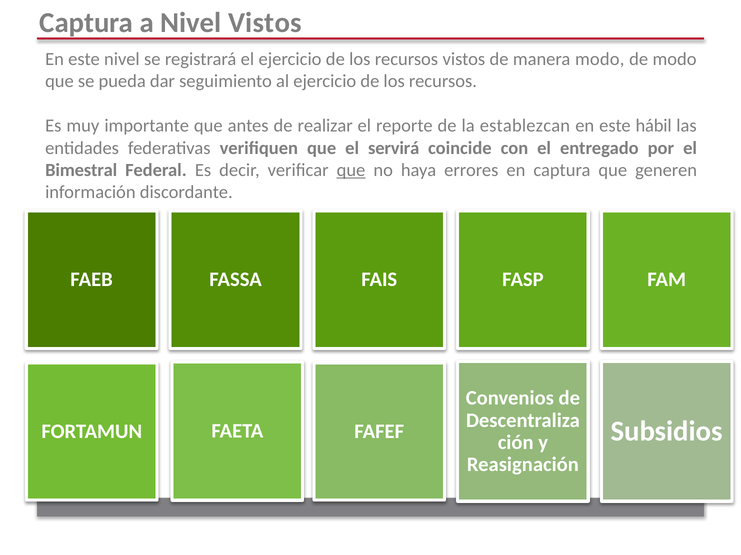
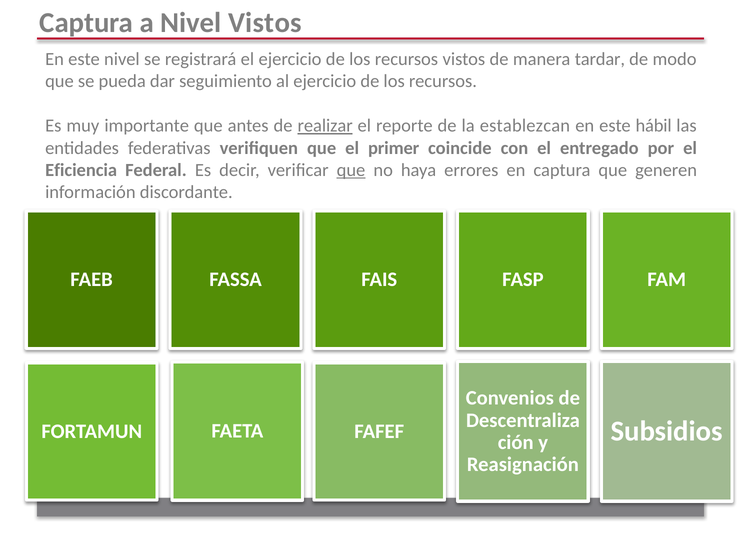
manera modo: modo -> tardar (600, 59)
realizar underline: none -> present (325, 126)
servirá: servirá -> primer (394, 148)
Bimestral: Bimestral -> Eficiencia (81, 170)
